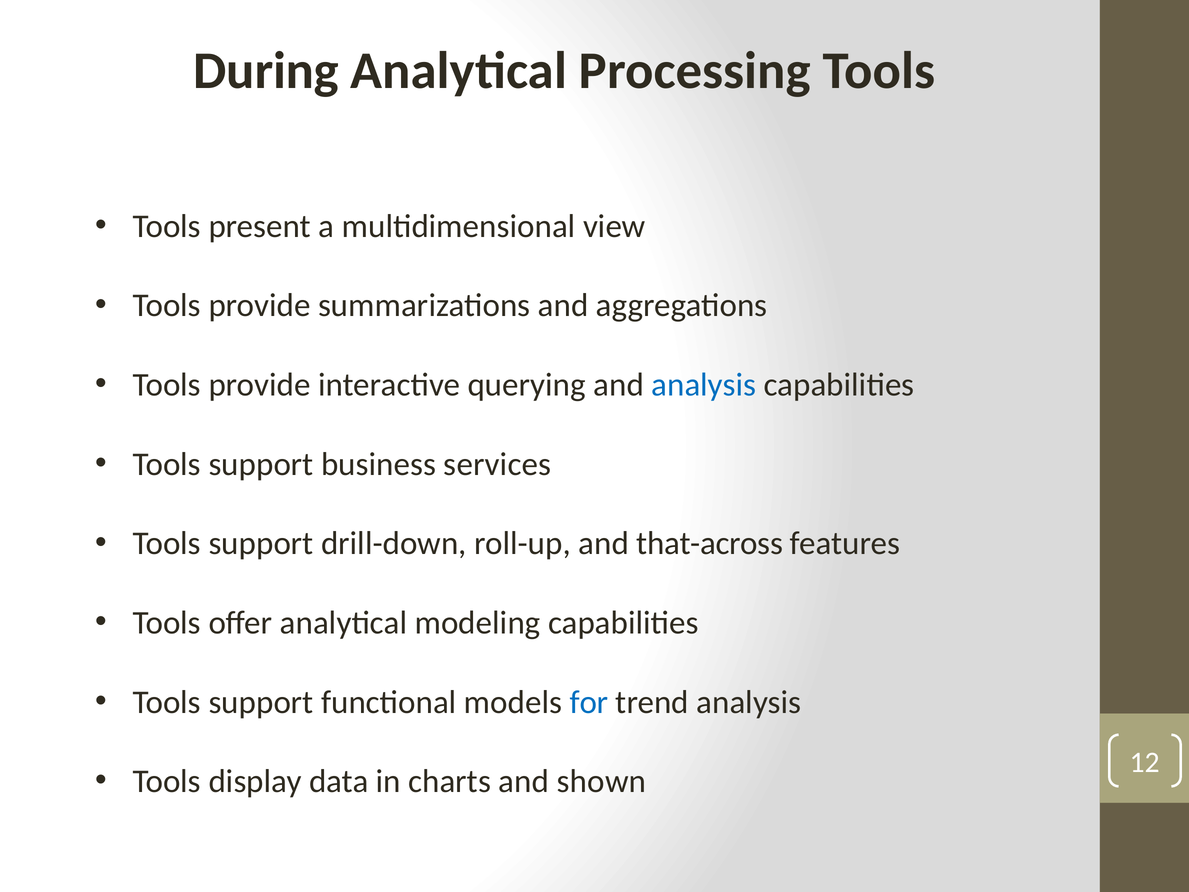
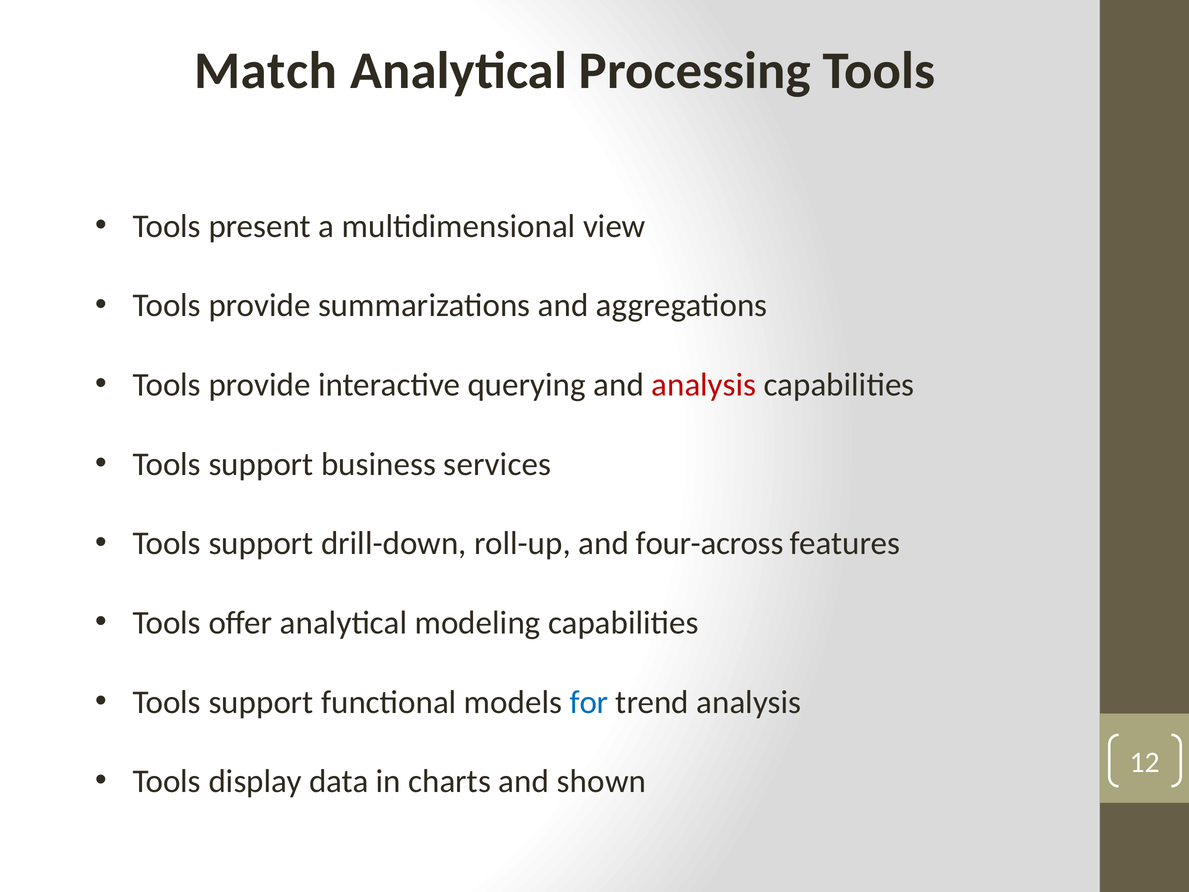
During: During -> Match (266, 71)
analysis colour: blue -> red (704, 385)
that-across: that-across -> four-across (710, 543)
